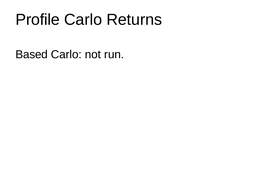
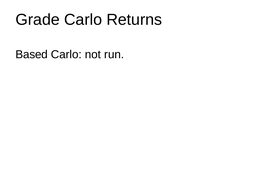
Profile: Profile -> Grade (38, 20)
